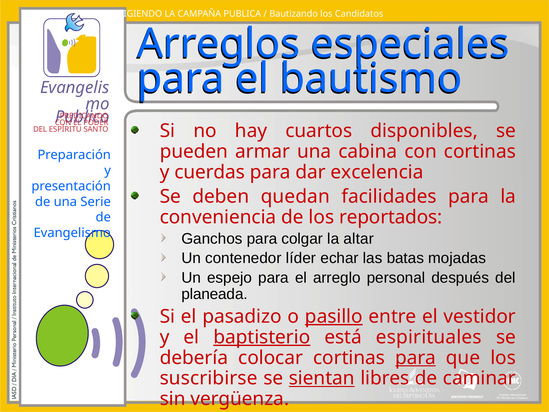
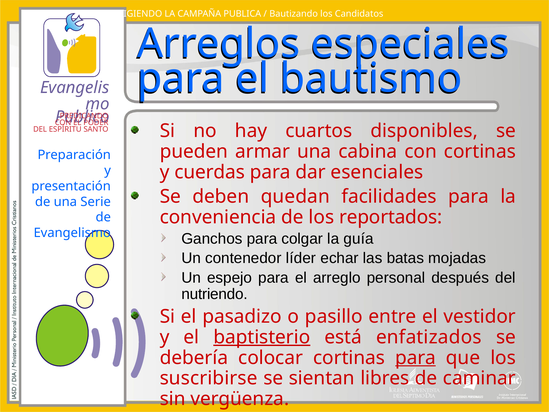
excelencia: excelencia -> esenciales (377, 172)
altar: altar -> guía (359, 239)
planeada: planeada -> nutriendo (215, 294)
pasillo underline: present -> none (334, 316)
espirituales: espirituales -> enfatizados (429, 337)
sientan underline: present -> none (322, 378)
